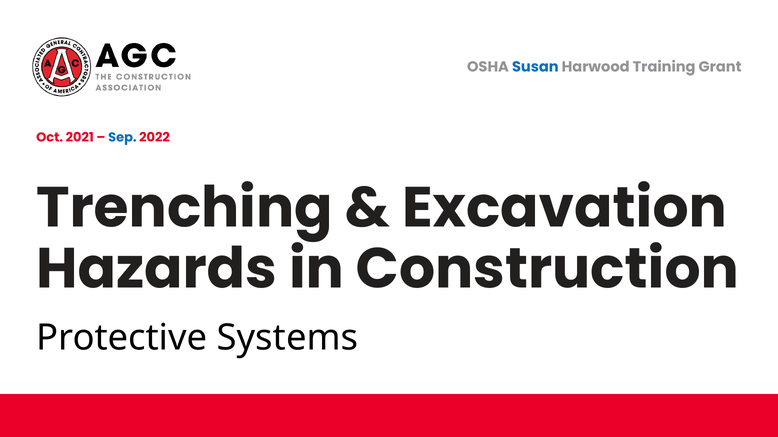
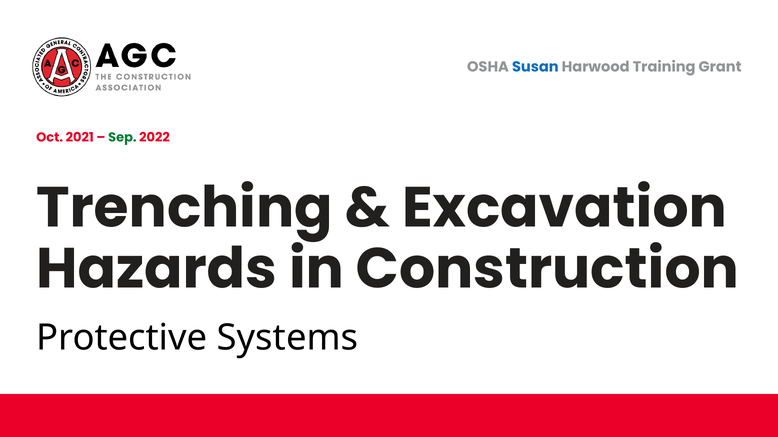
Sep colour: blue -> green (122, 138)
